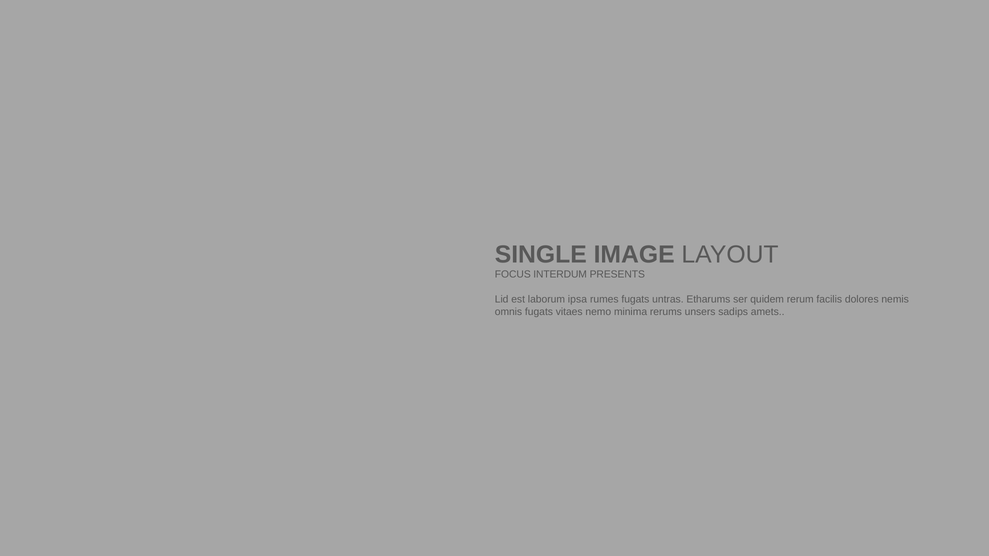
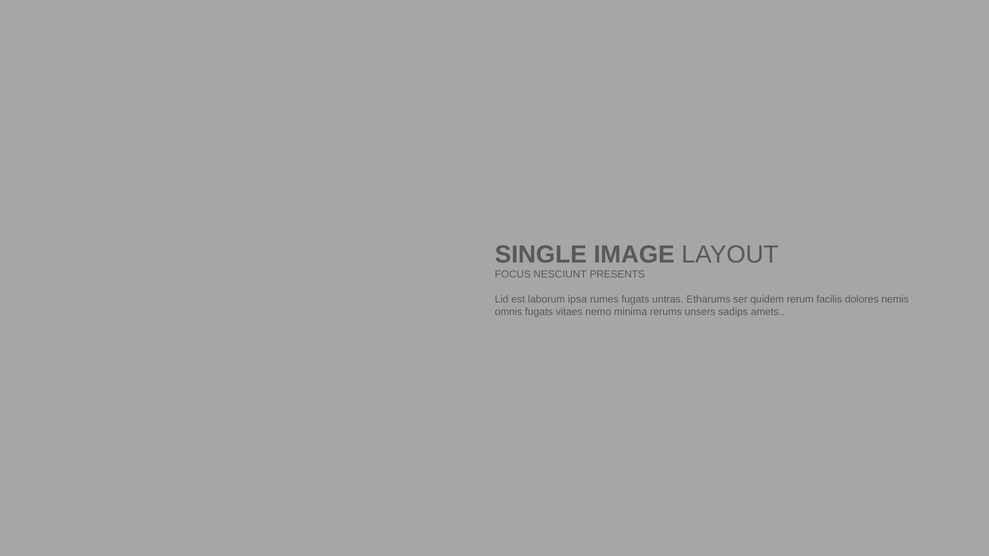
INTERDUM: INTERDUM -> NESCIUNT (560, 275)
